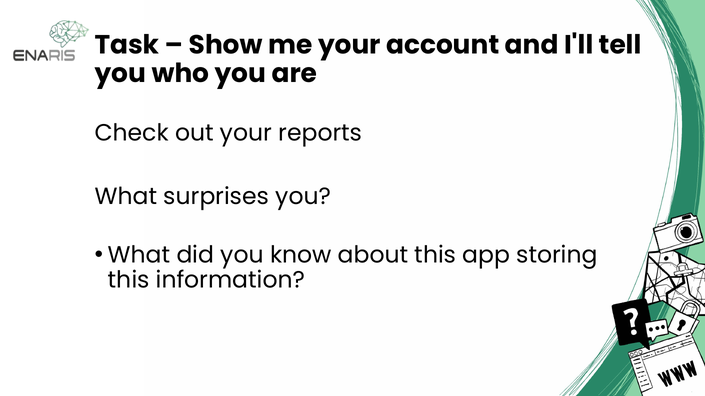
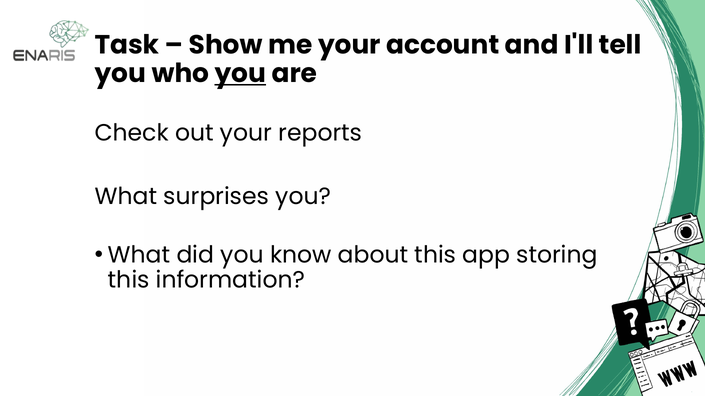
you underline: none -> present (240, 74)
